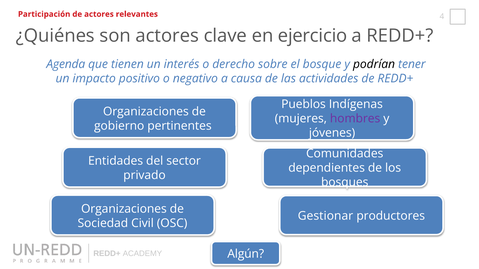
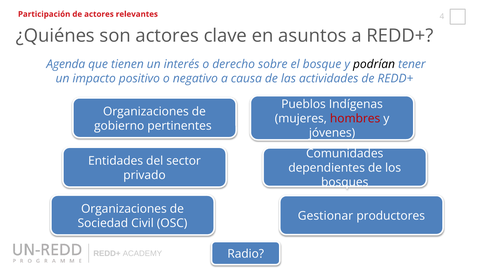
ejercicio: ejercicio -> asuntos (312, 36)
hombres colour: purple -> red (355, 119)
Algún: Algún -> Radio (246, 254)
